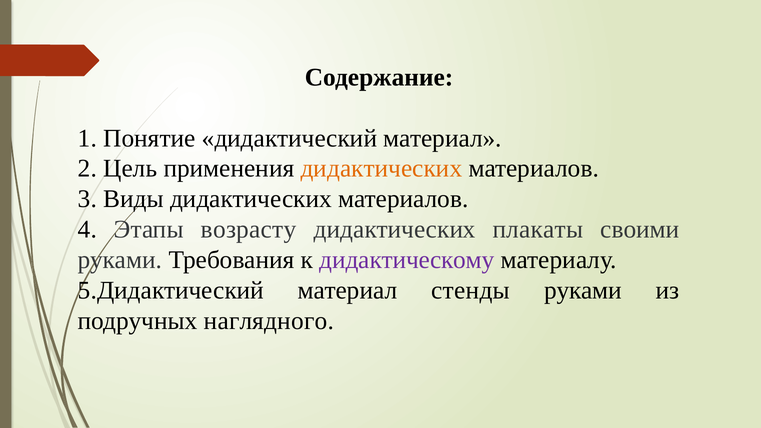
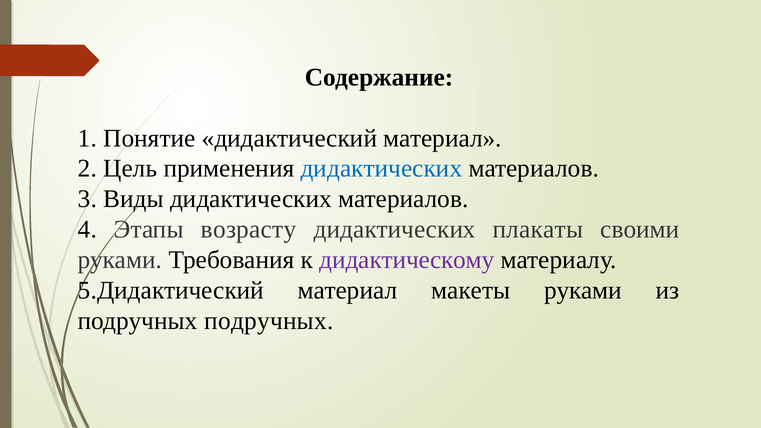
дидактических colour: orange -> blue (381, 169)
стенды: стенды -> макеты (471, 290)
подручных наглядного: наглядного -> подручных (269, 321)
